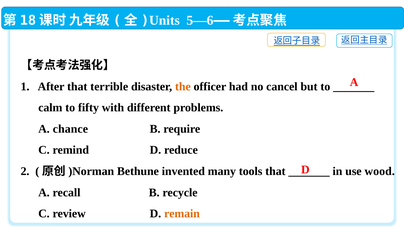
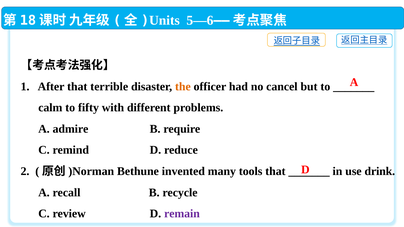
chance: chance -> admire (70, 129)
wood: wood -> drink (380, 171)
remain colour: orange -> purple (182, 214)
